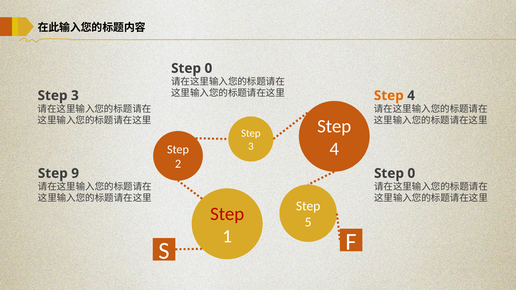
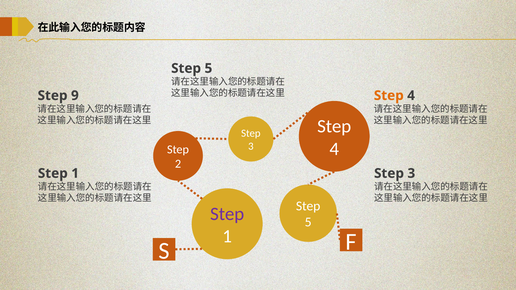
0: 0 -> 5 (208, 68)
3: 3 -> 9 (75, 96)
9: 9 -> 1 (75, 173)
0: 0 -> 3 (411, 173)
Step colour: red -> purple (227, 214)
